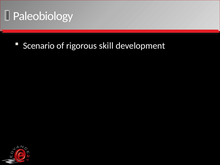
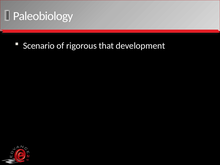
skill: skill -> that (106, 46)
